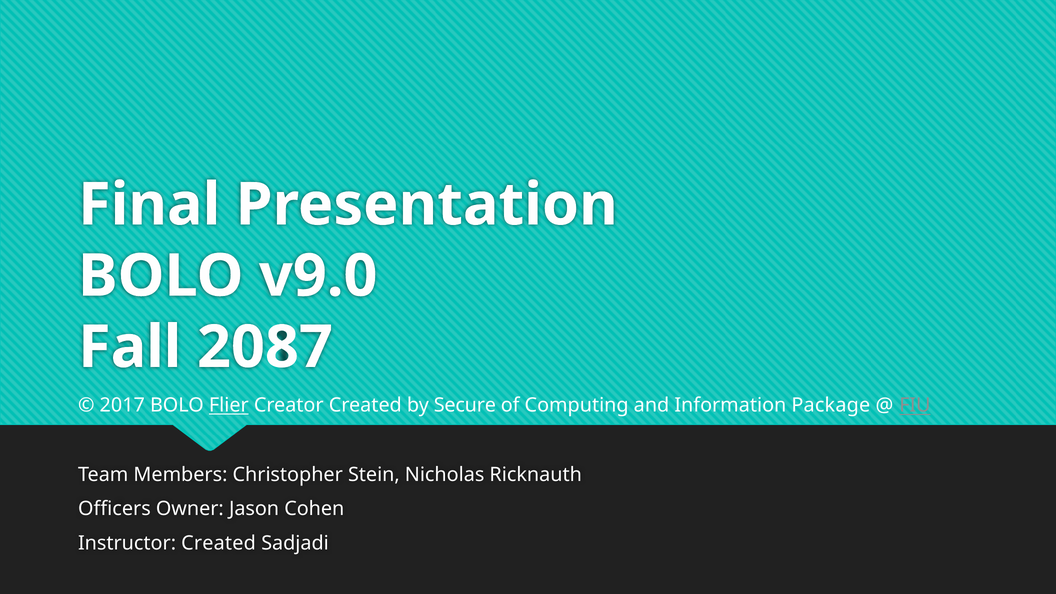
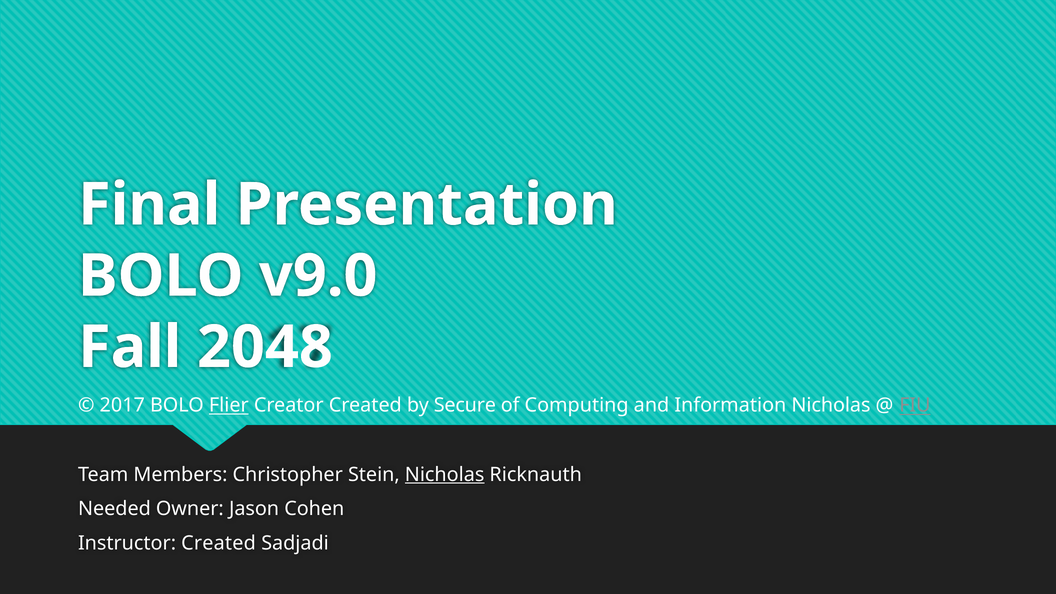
2087: 2087 -> 2048 (265, 347)
Information Package: Package -> Nicholas (831, 405)
Nicholas underline: none -> present (445, 475)
Officers: Officers -> Needed (114, 509)
